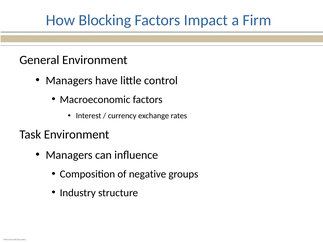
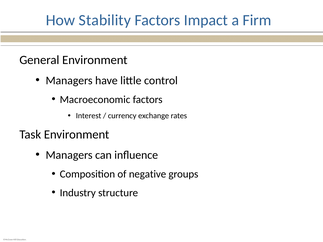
Blocking: Blocking -> Stability (105, 20)
